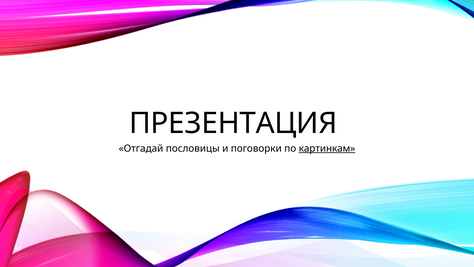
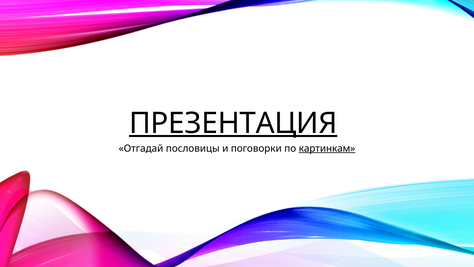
ПРЕЗЕНТАЦИЯ underline: none -> present (233, 123)
